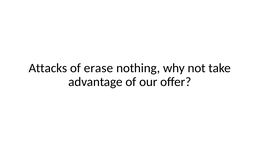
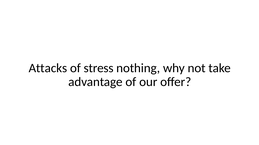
erase: erase -> stress (99, 68)
